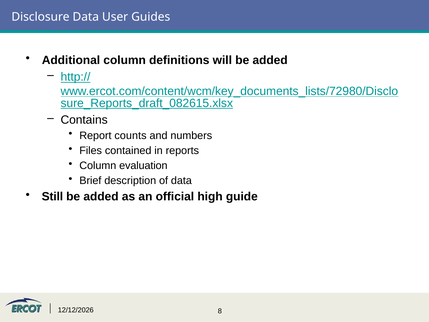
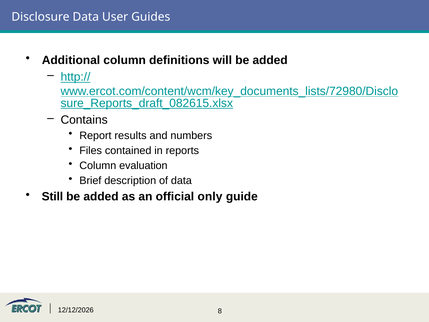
counts: counts -> results (131, 135)
high: high -> only (210, 197)
